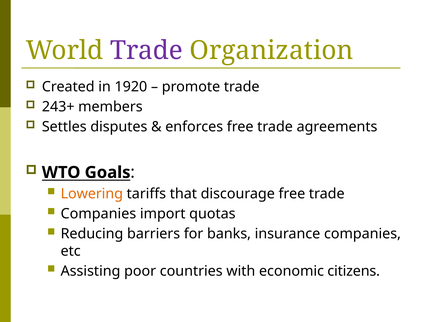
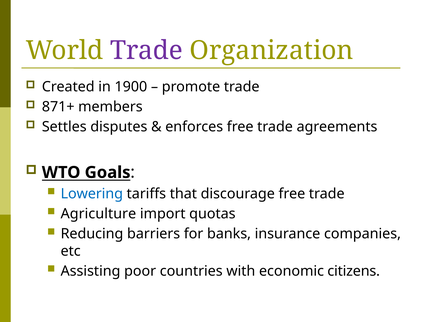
1920: 1920 -> 1900 (131, 87)
243+: 243+ -> 871+ (58, 107)
Lowering colour: orange -> blue (92, 194)
Companies: Companies -> Agriculture (98, 214)
